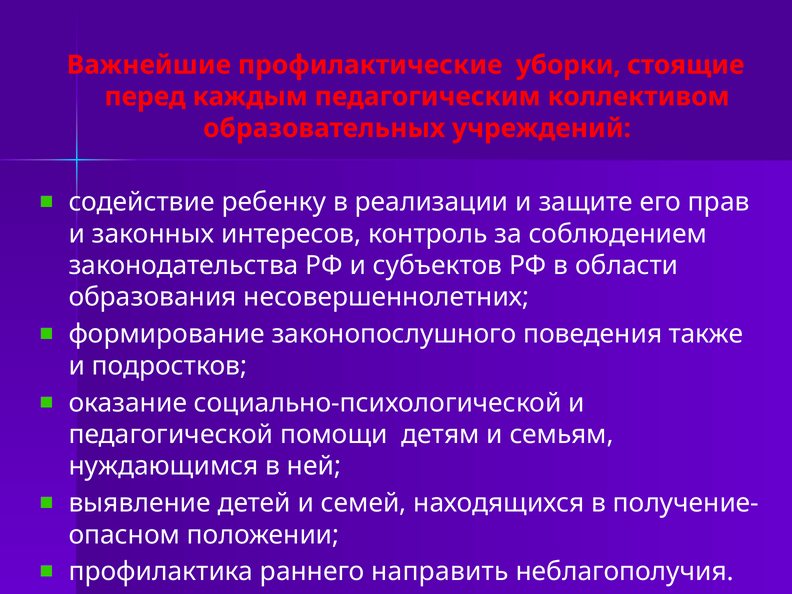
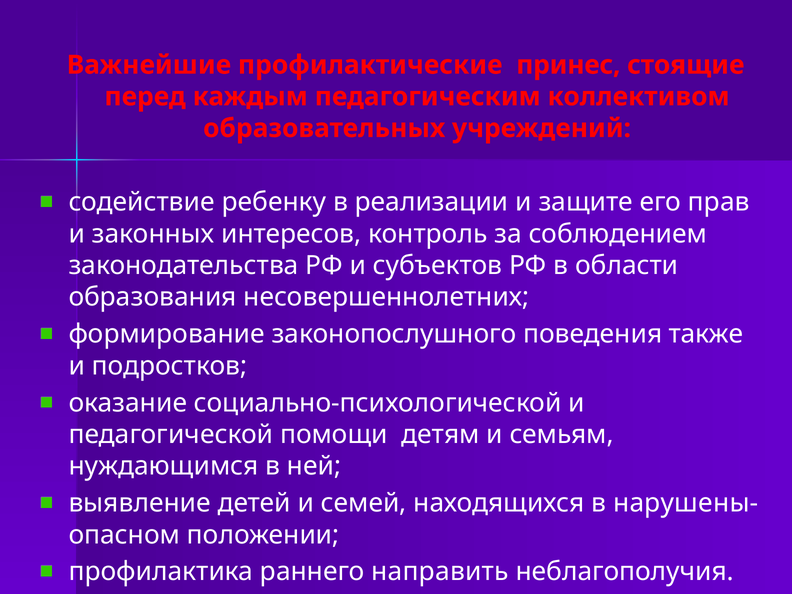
уборки: уборки -> принес (568, 65)
получение-: получение- -> нарушены- (686, 503)
